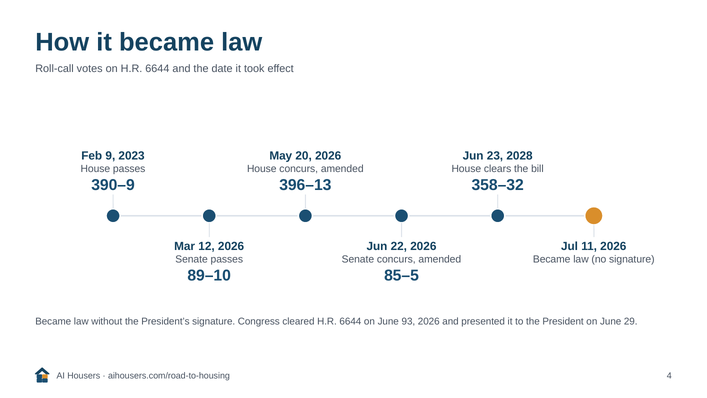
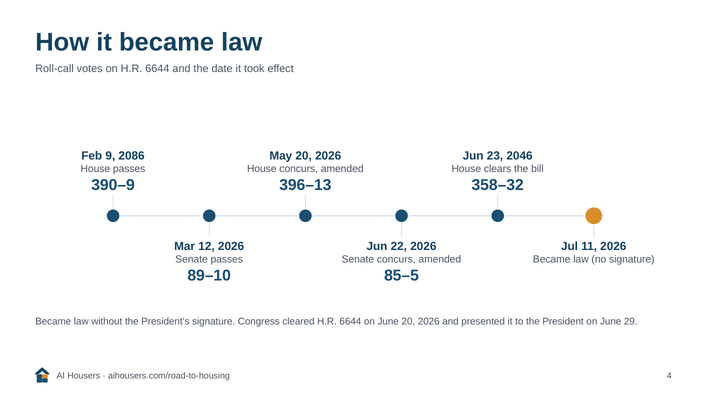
2023: 2023 -> 2086 (132, 156)
2028: 2028 -> 2046 (520, 156)
June 93: 93 -> 20 (408, 321)
